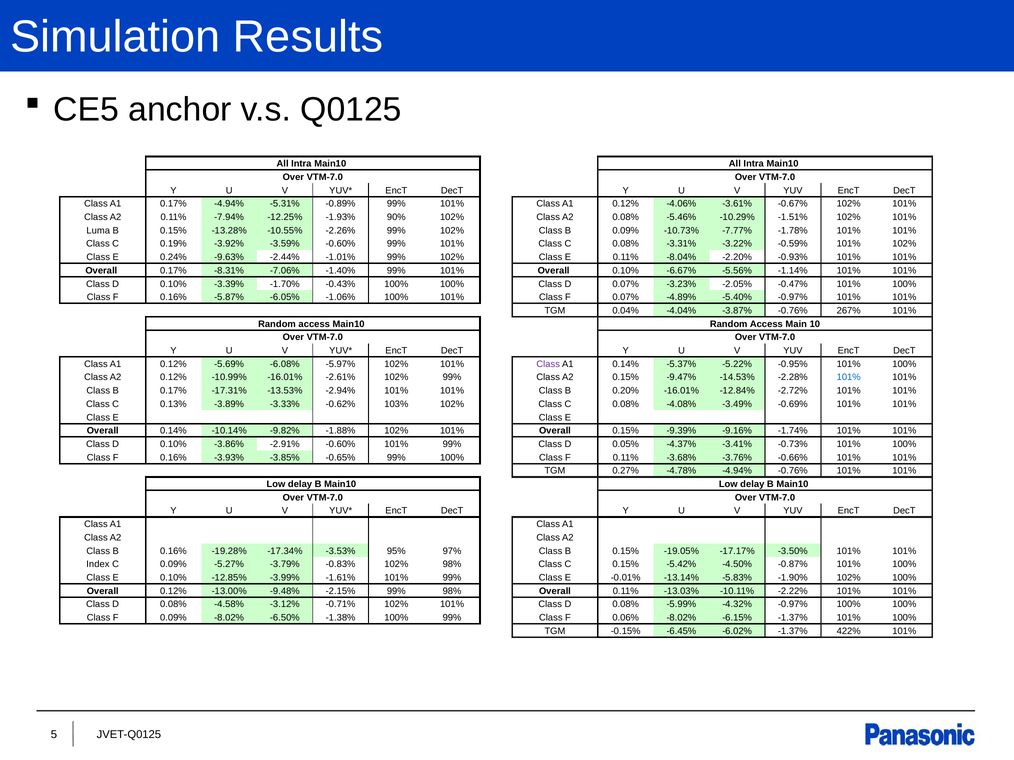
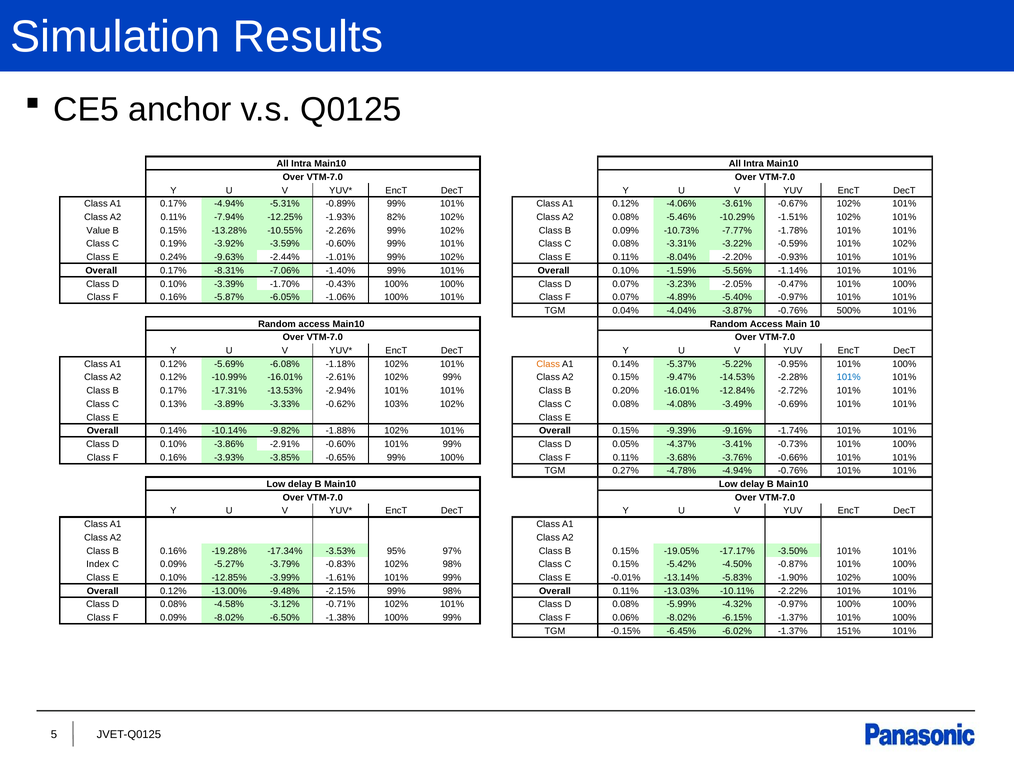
90%: 90% -> 82% (396, 217)
Luma: Luma -> Value (98, 231)
-6.67%: -6.67% -> -1.59% (681, 271)
267%: 267% -> 500% (849, 311)
-5.97%: -5.97% -> -1.18% (341, 364)
Class colour: purple -> orange (548, 364)
422%: 422% -> 151% (849, 631)
